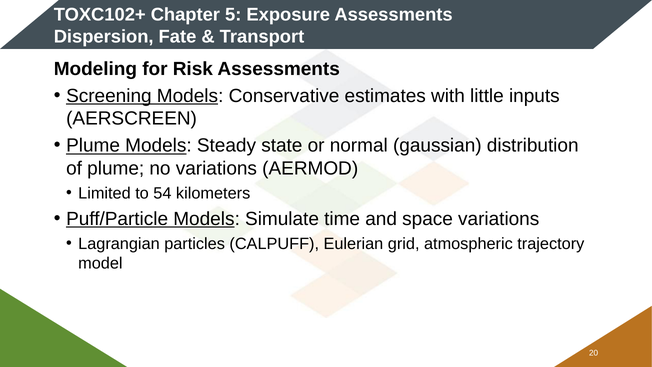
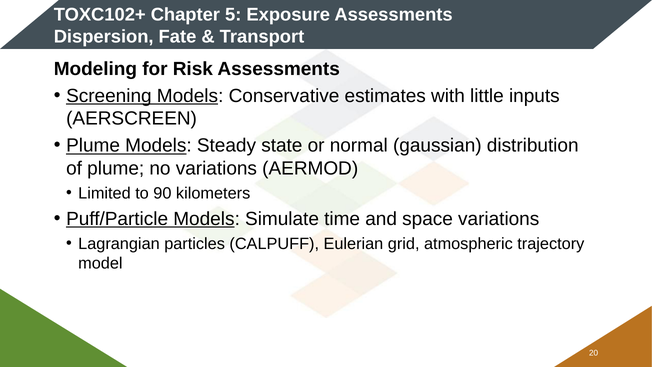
54: 54 -> 90 (162, 193)
